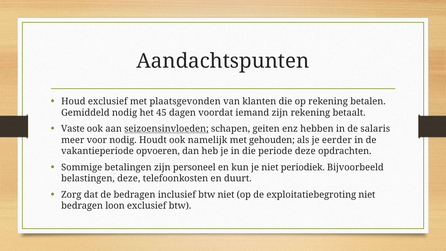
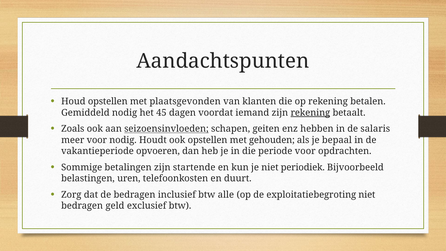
Houd exclusief: exclusief -> opstellen (108, 101)
rekening underline: none -> present (310, 113)
Vaste: Vaste -> Zoals (73, 129)
ook namelijk: namelijk -> opstellen (208, 140)
eerder: eerder -> bepaal (337, 140)
periode deze: deze -> voor (305, 151)
personeel: personeel -> startende (194, 167)
belastingen deze: deze -> uren (129, 178)
btw niet: niet -> alle (226, 195)
loon: loon -> geld (115, 206)
